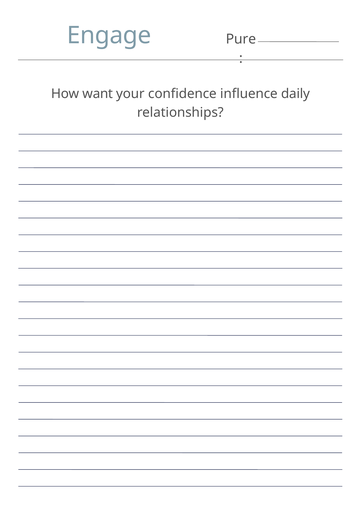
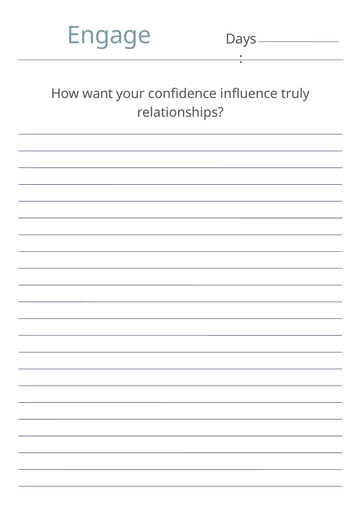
Pure: Pure -> Days (241, 39)
daily: daily -> truly (295, 94)
